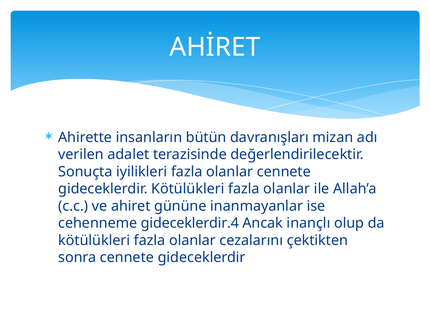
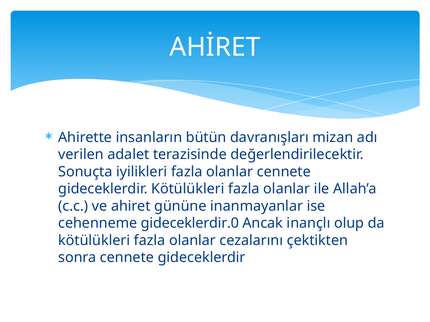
gideceklerdir.4: gideceklerdir.4 -> gideceklerdir.0 (190, 224)
